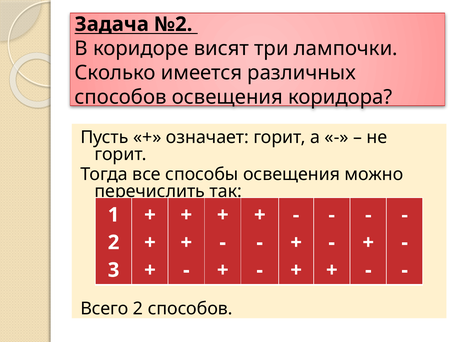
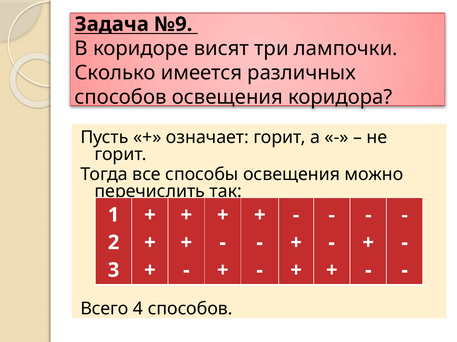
№2: №2 -> №9 (173, 24)
Всего 2: 2 -> 4 (138, 309)
